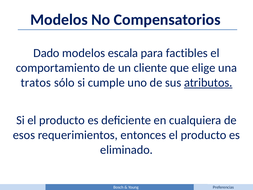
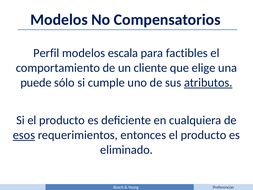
Dado: Dado -> Perfil (46, 53)
tratos: tratos -> puede (36, 83)
esos underline: none -> present (24, 135)
